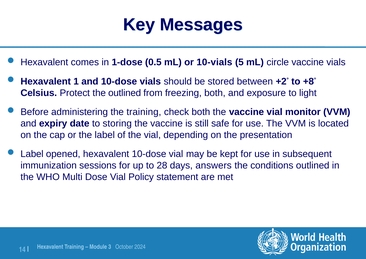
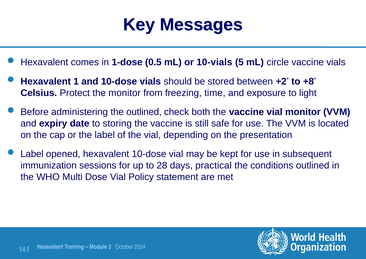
the outlined: outlined -> monitor (125, 93)
freezing both: both -> time (215, 93)
the training: training -> outlined (144, 112)
answers: answers -> practical (214, 165)
